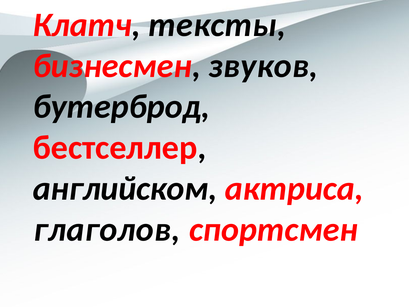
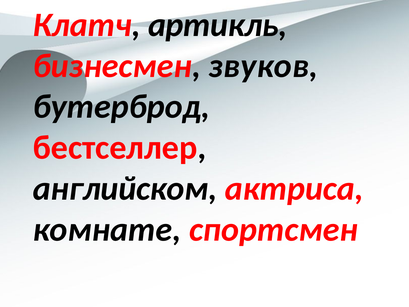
тексты: тексты -> артикль (218, 25)
глаголов: глаголов -> комнате (107, 229)
